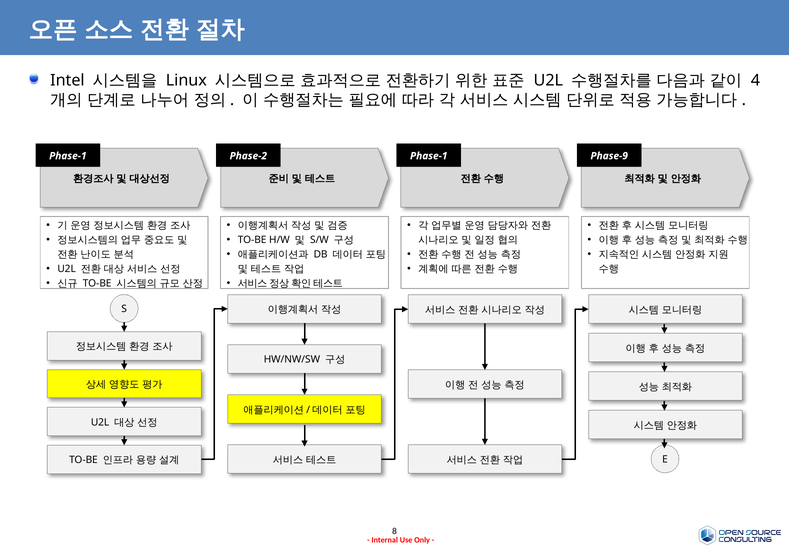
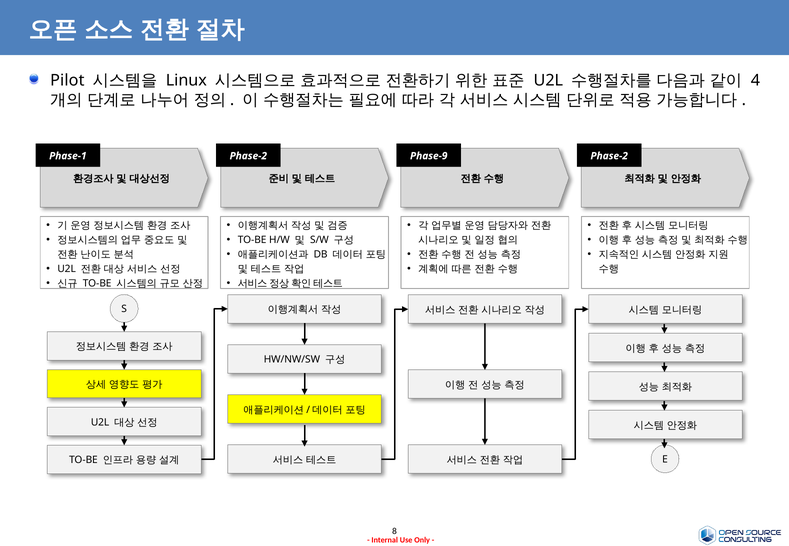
Intel: Intel -> Pilot (67, 80)
Phase-1: Phase-1 -> Phase-9 (429, 156)
Phase-9: Phase-9 -> Phase-2 (609, 156)
